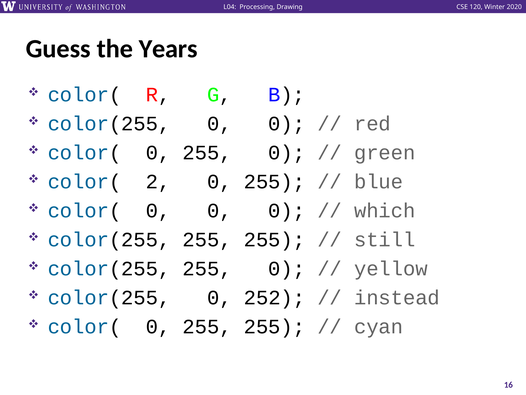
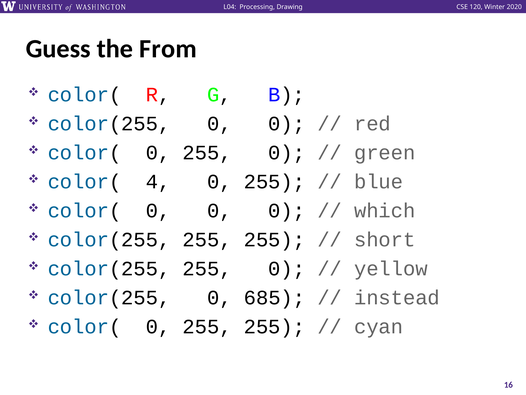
Years: Years -> From (168, 49)
2: 2 -> 4 (158, 182)
still: still -> short (385, 239)
252: 252 -> 685 (275, 297)
